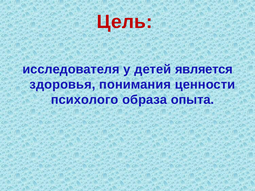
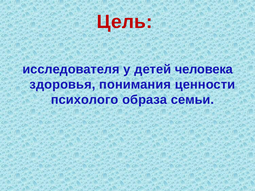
является: является -> человека (204, 69)
опыта: опыта -> семьи (192, 100)
